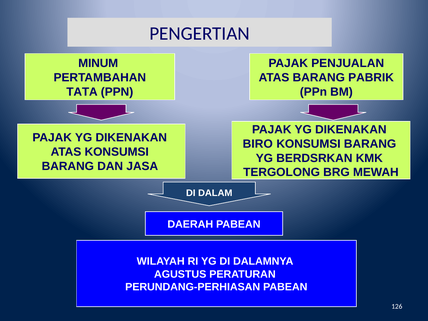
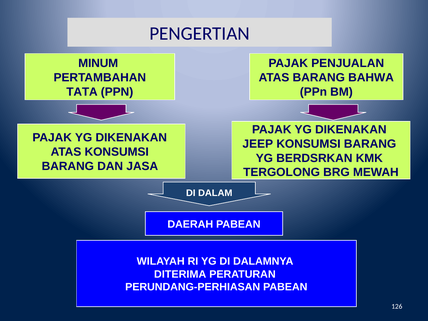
PABRIK: PABRIK -> BAHWA (371, 77)
BIRO: BIRO -> JEEP (258, 144)
AGUSTUS: AGUSTUS -> DITERIMA (180, 274)
